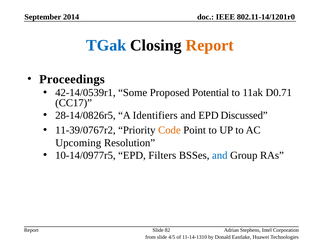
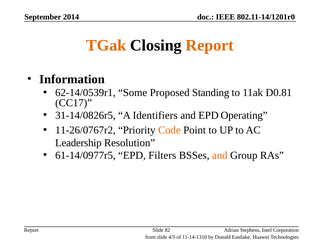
TGak colour: blue -> orange (106, 45)
Proceedings: Proceedings -> Information (72, 79)
42-14/0539r1: 42-14/0539r1 -> 62-14/0539r1 (85, 93)
Potential: Potential -> Standing (211, 93)
D0.71: D0.71 -> D0.81 (279, 93)
28-14/0826r5: 28-14/0826r5 -> 31-14/0826r5 (85, 115)
Discussed: Discussed -> Operating (244, 115)
11-39/0767r2: 11-39/0767r2 -> 11-26/0767r2 (85, 130)
Upcoming: Upcoming -> Leadership (78, 143)
10-14/0977r5: 10-14/0977r5 -> 61-14/0977r5 (85, 155)
and colour: blue -> orange (220, 155)
